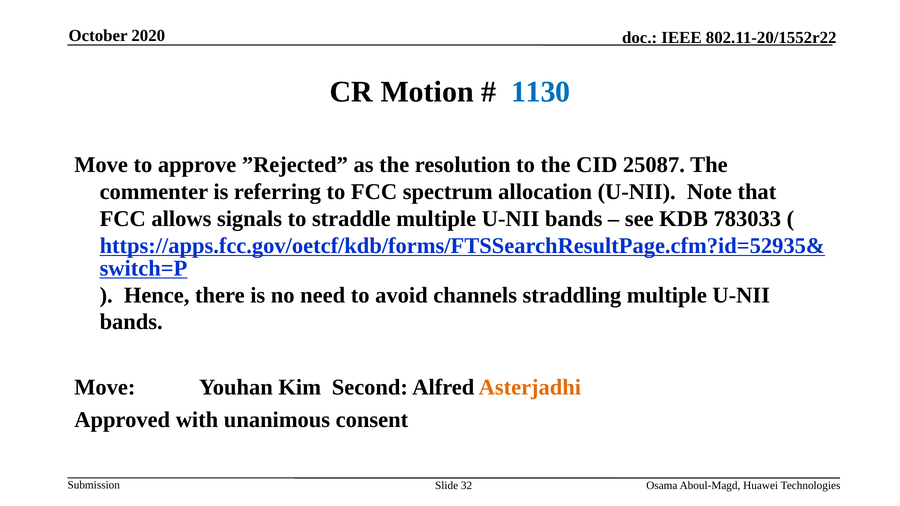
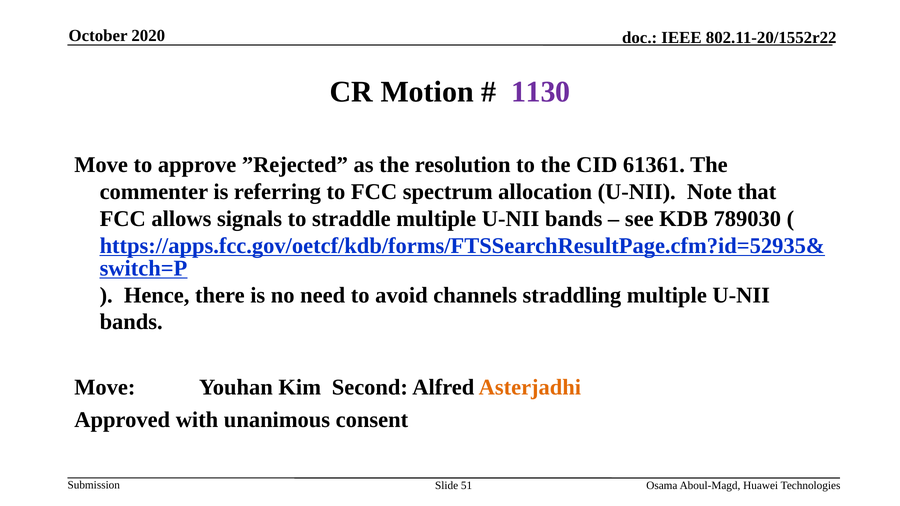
1130 colour: blue -> purple (541, 92)
25087: 25087 -> 61361 (654, 165)
783033: 783033 -> 789030 (747, 219)
32: 32 -> 51 (467, 486)
